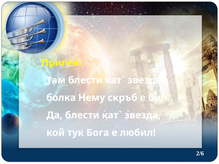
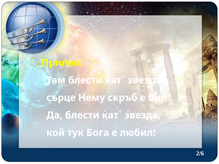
болка: болка -> сърце (61, 98)
